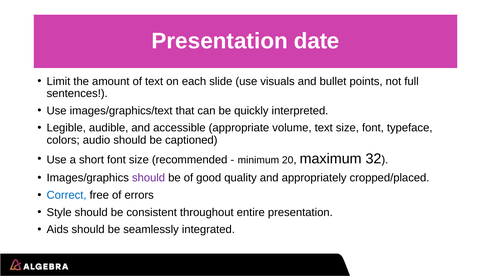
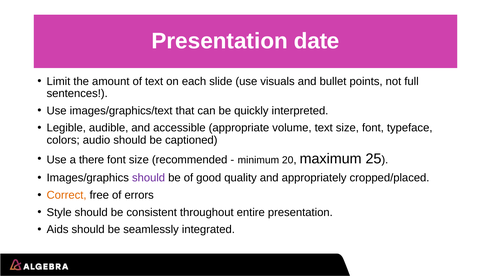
short: short -> there (92, 160)
32: 32 -> 25 (373, 159)
Correct colour: blue -> orange (67, 195)
